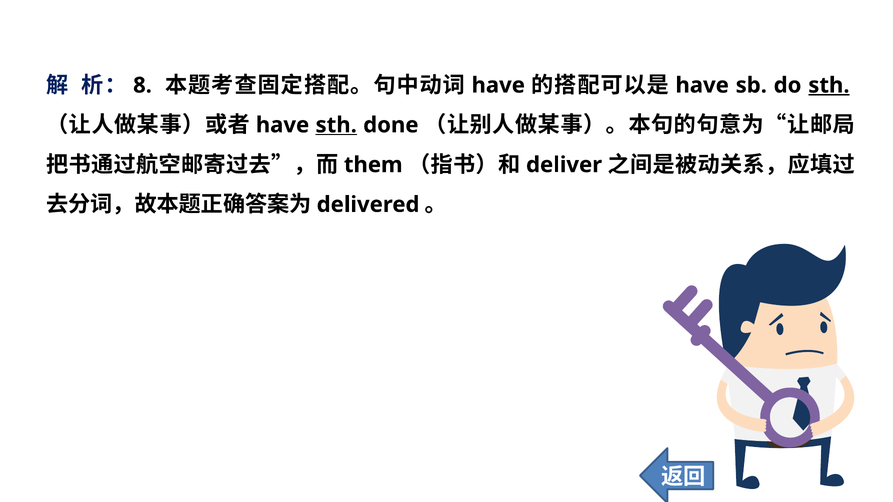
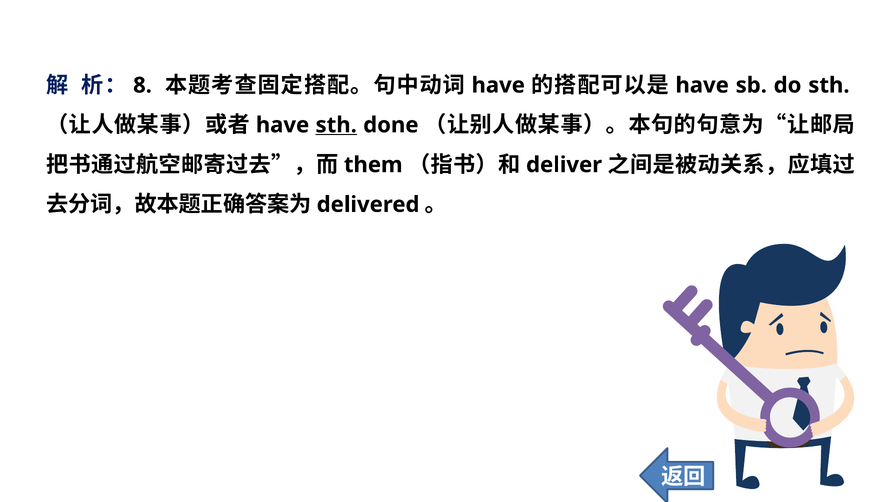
sth underline: present -> none (829, 85)
